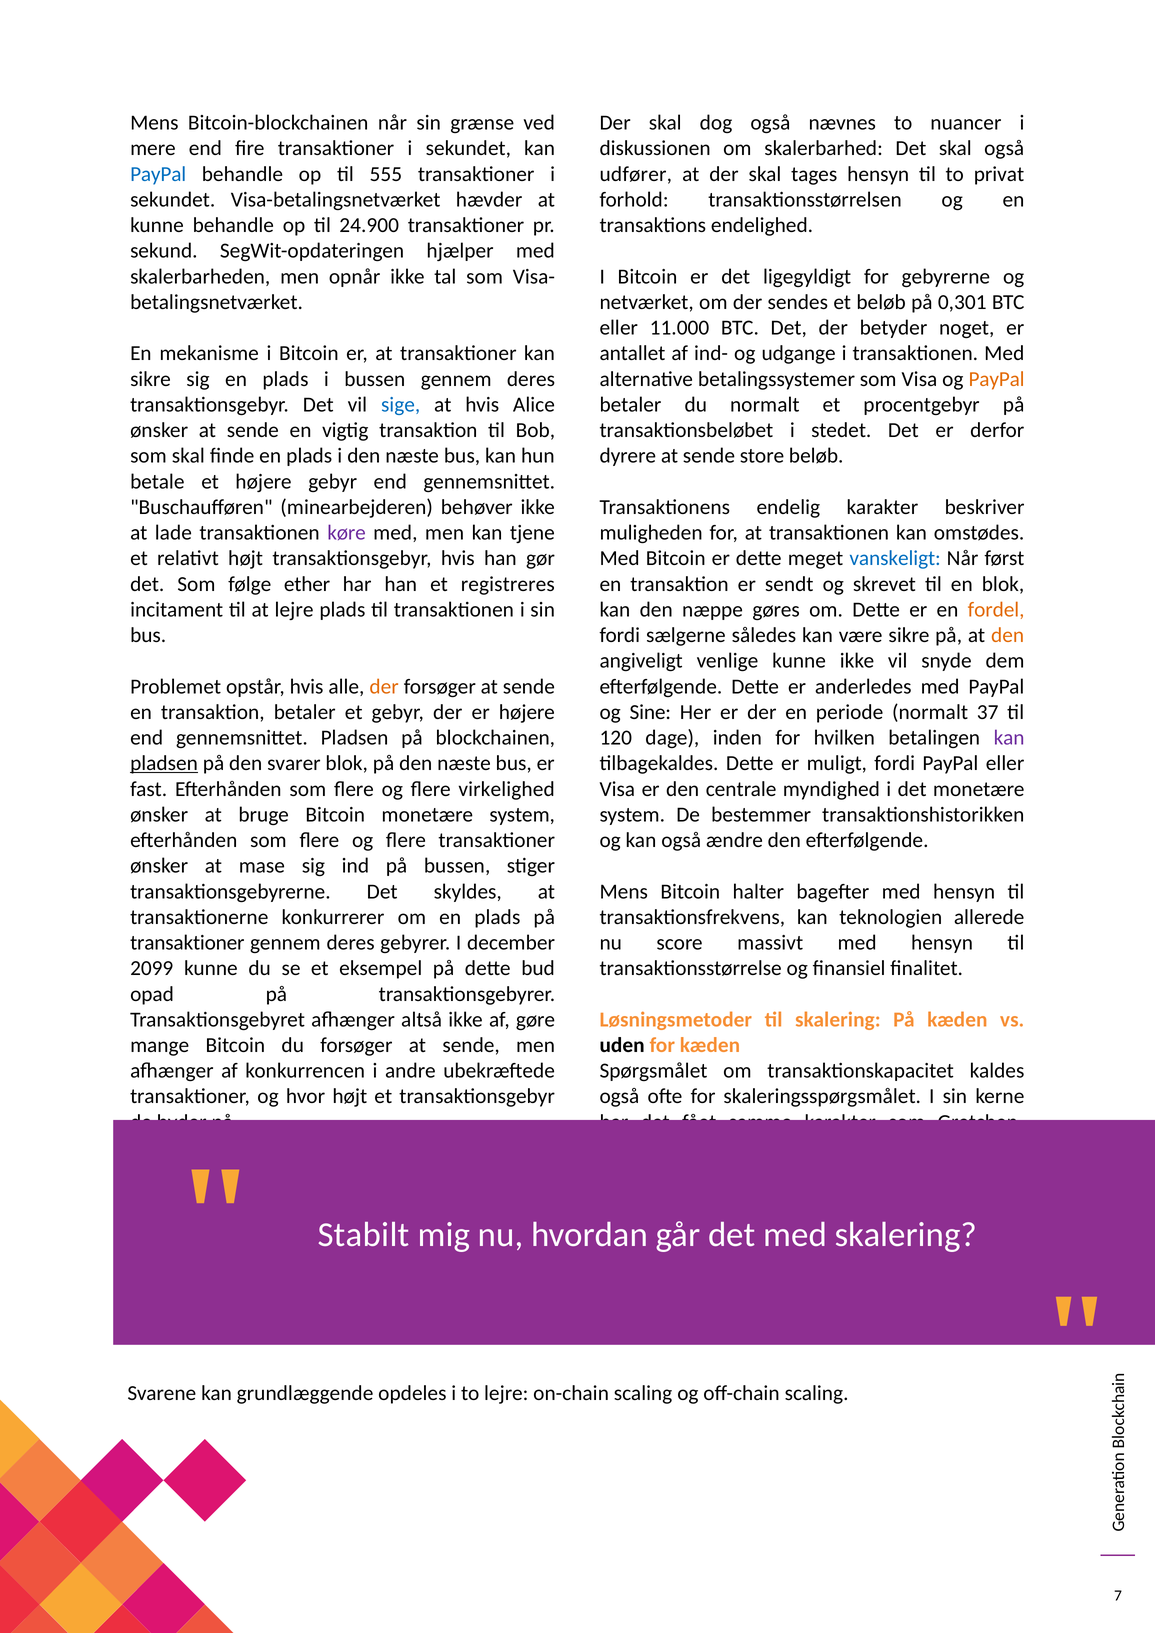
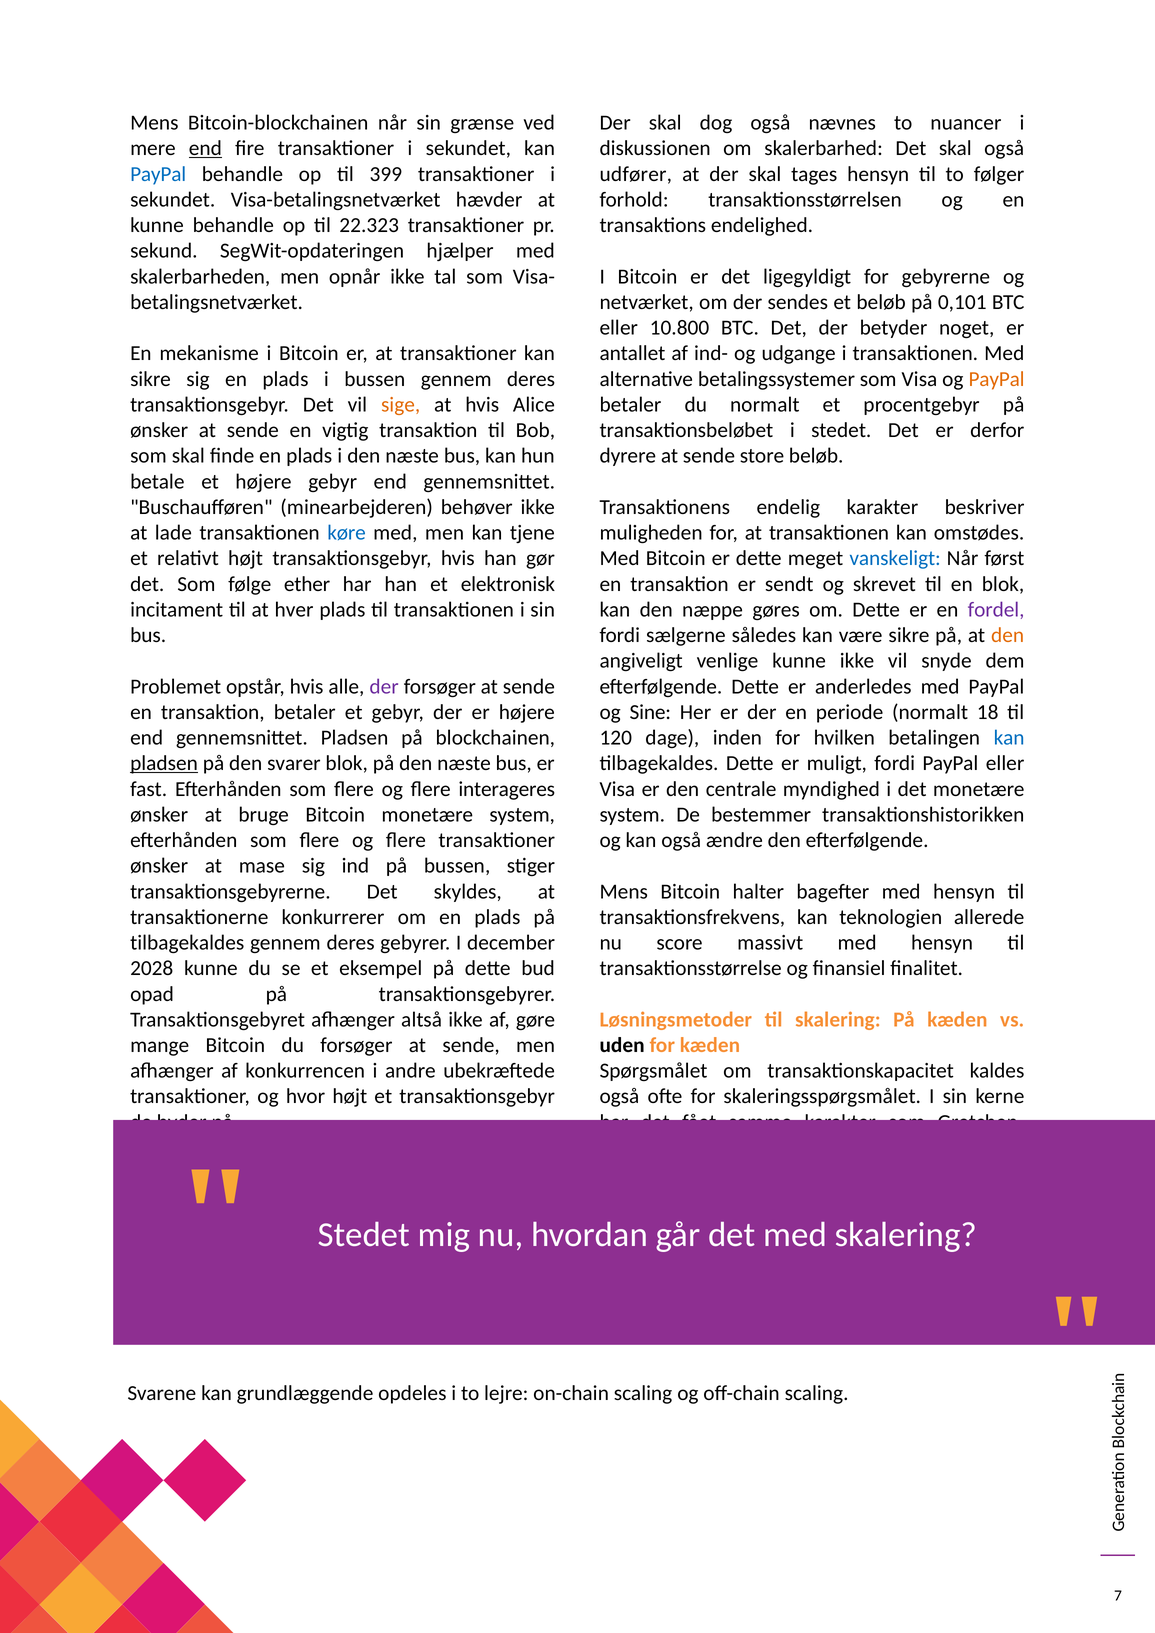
end underline: none -> present (205, 148)
555: 555 -> 399 (386, 174)
privat: privat -> følger (999, 174)
24.900: 24.900 -> 22.323 (369, 225)
0,301: 0,301 -> 0,101 (962, 302)
11.000: 11.000 -> 10.800 (679, 328)
sige colour: blue -> orange (401, 405)
køre colour: purple -> blue (346, 533)
registreres: registreres -> elektronisk (508, 584)
at lejre: lejre -> hver (294, 610)
fordel colour: orange -> purple (996, 610)
der colour: orange -> purple (384, 687)
37: 37 -> 18 (988, 712)
kan colour: purple -> blue (1009, 738)
virkelighed: virkelighed -> interageres (507, 789)
transaktioner: transaktioner -> tilbagekaldes (187, 943)
2099: 2099 -> 2028 (152, 969)
Stabilt: Stabilt -> Stedet (364, 1235)
